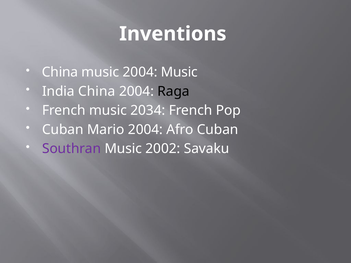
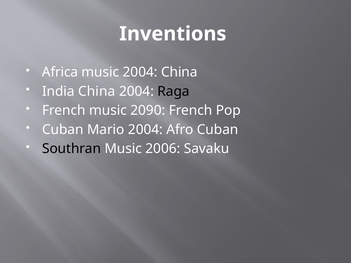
China: China -> Africa (60, 72)
2004 Music: Music -> China (179, 72)
2034: 2034 -> 2090 (148, 111)
Southran colour: purple -> black (72, 149)
2002: 2002 -> 2006 (163, 149)
